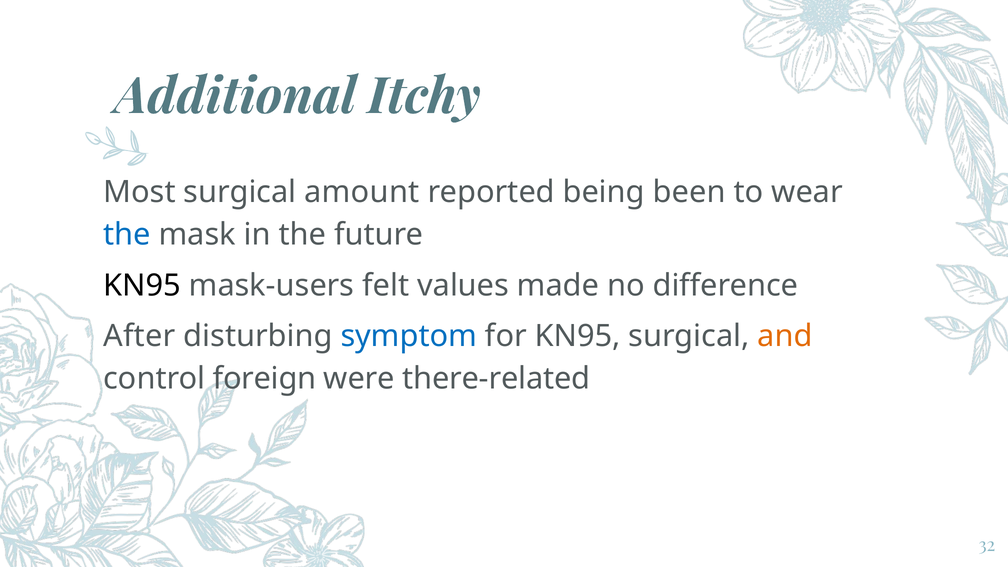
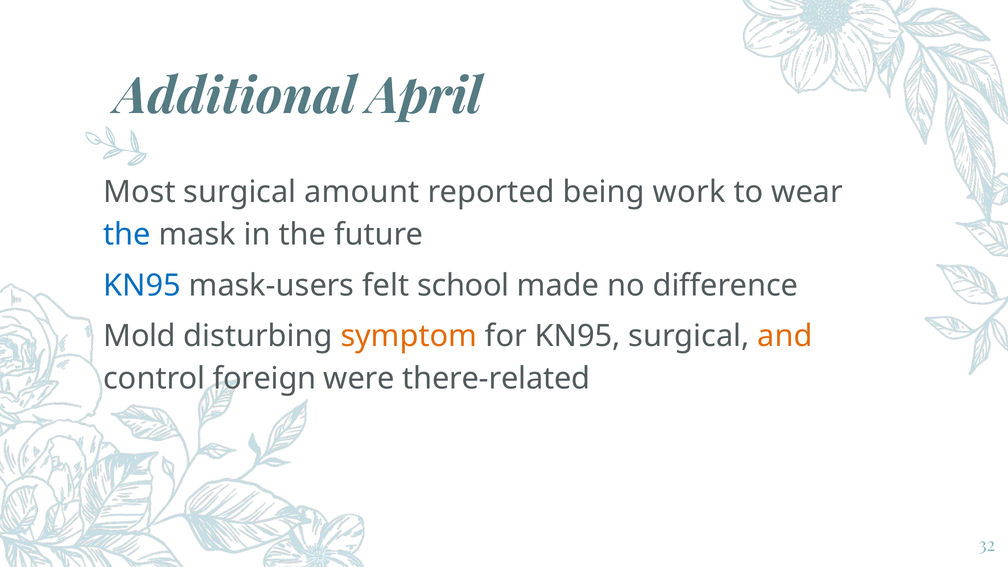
Itchy: Itchy -> April (424, 96)
been: been -> work (689, 192)
KN95 colour: black -> blue (142, 285)
values: values -> school (463, 285)
After: After -> Mold (140, 336)
symptom colour: blue -> orange (409, 336)
